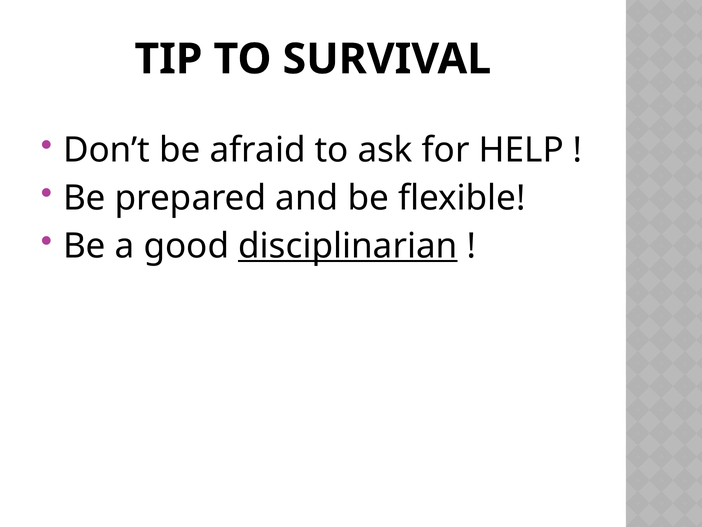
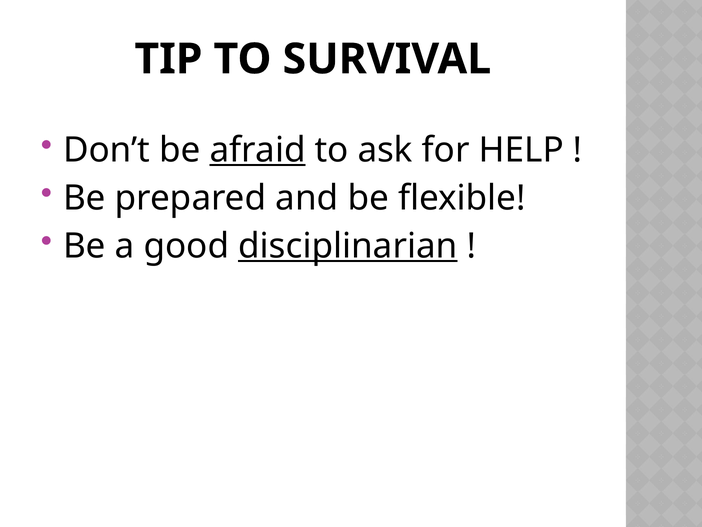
afraid underline: none -> present (258, 150)
